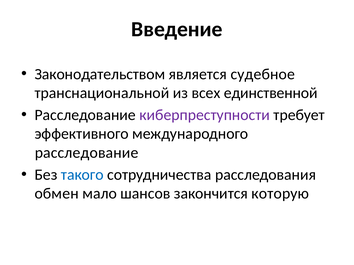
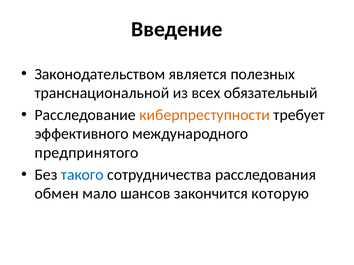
судебное: судебное -> полезных (263, 74)
единственной: единственной -> обязательный (271, 93)
киберпреступности colour: purple -> orange (205, 115)
расследование: расследование -> предпринятого (87, 153)
